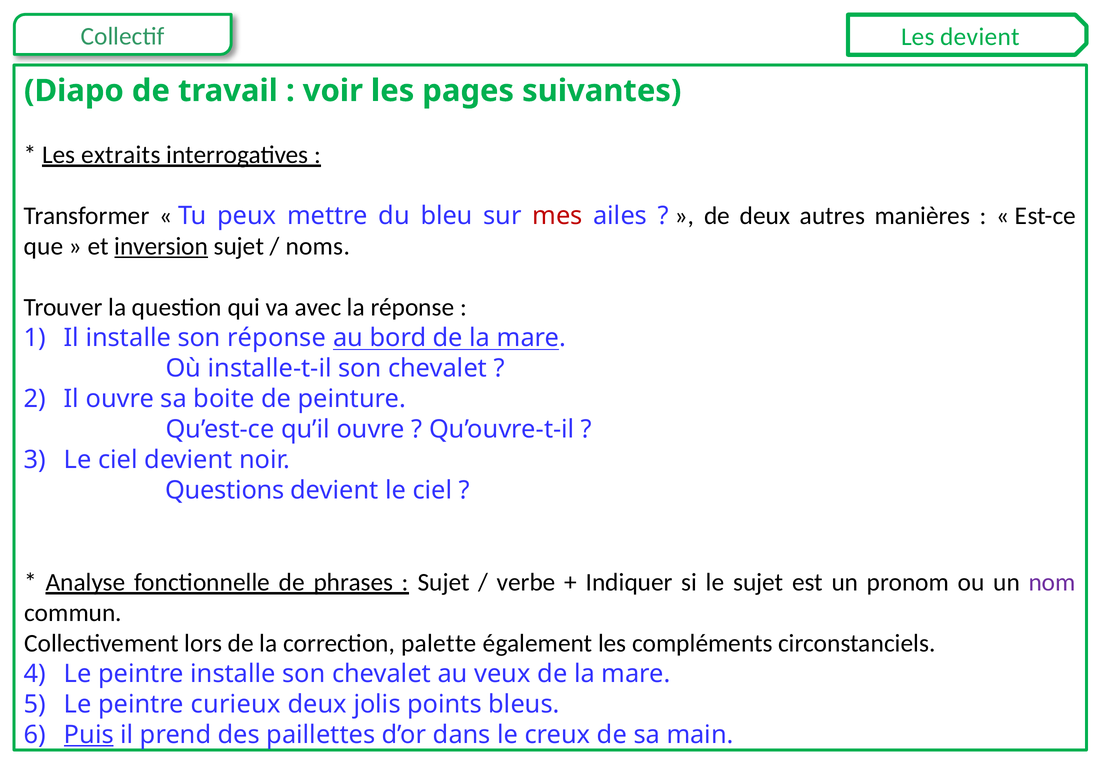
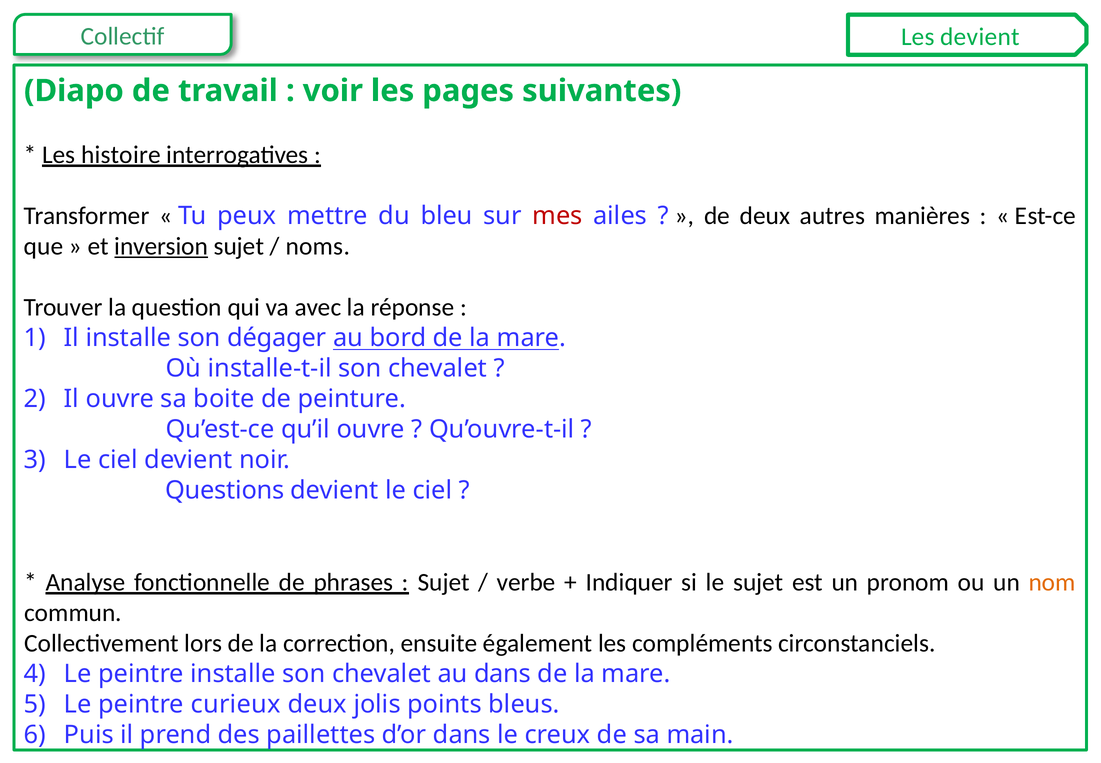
extraits: extraits -> histoire (121, 155)
son réponse: réponse -> dégager (277, 338)
nom colour: purple -> orange (1052, 582)
palette: palette -> ensuite (439, 643)
au veux: veux -> dans (503, 673)
Puis underline: present -> none (89, 734)
